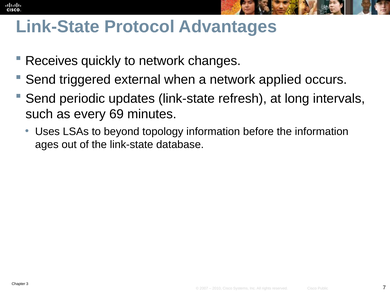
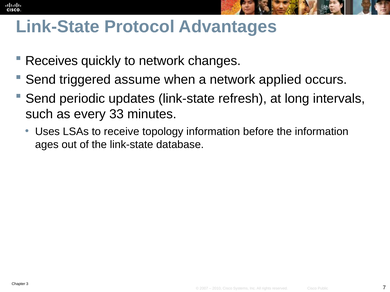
external: external -> assume (137, 80)
69: 69 -> 33 (116, 114)
beyond: beyond -> receive (122, 132)
